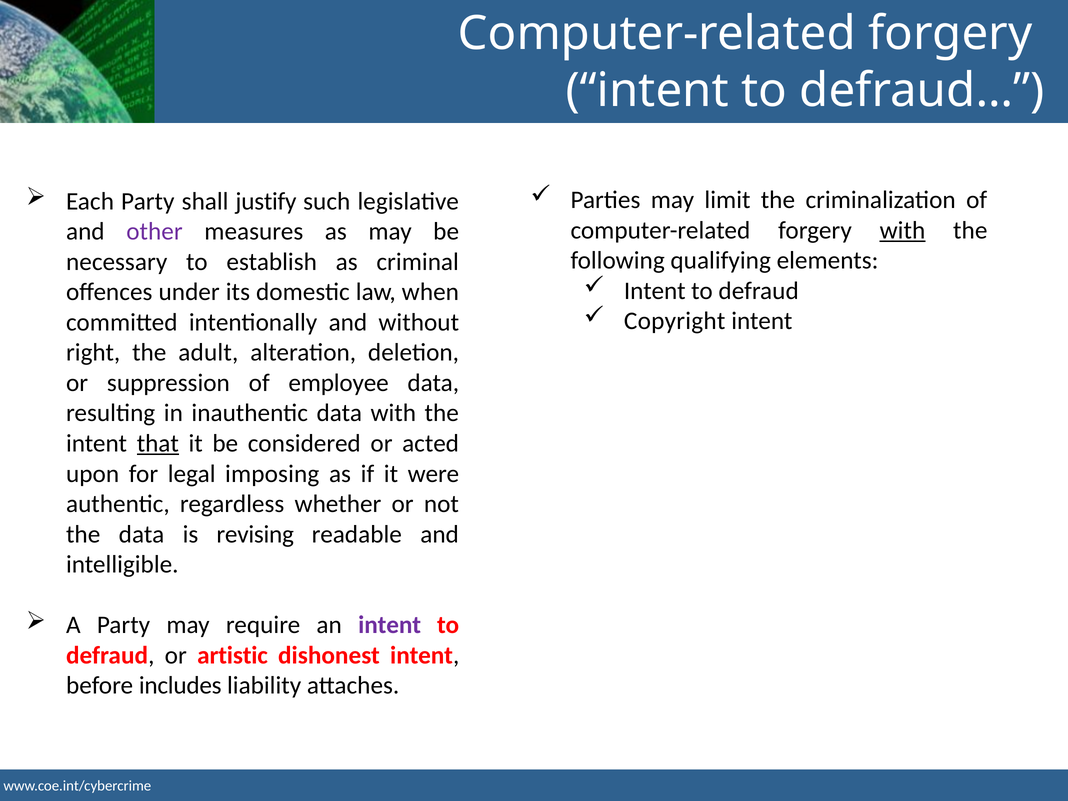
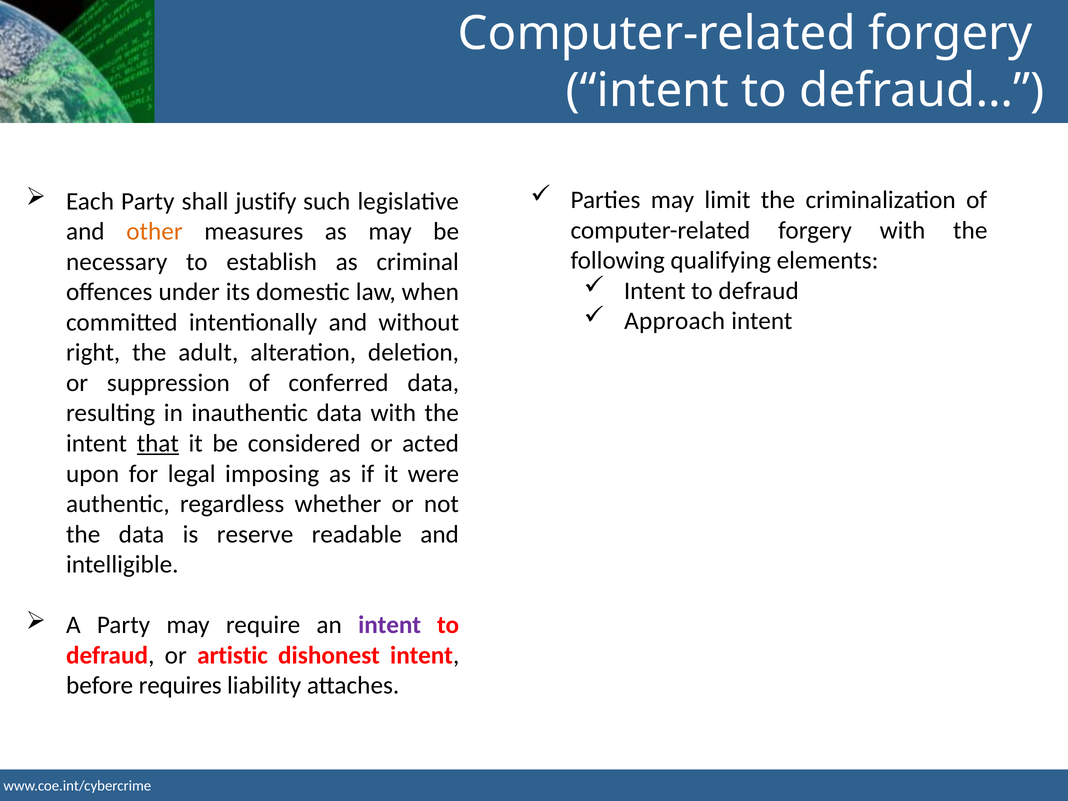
with underline: present -> none (902, 230)
other colour: purple -> orange (155, 232)
Copyright: Copyright -> Approach (675, 321)
employee: employee -> conferred (339, 383)
revising: revising -> reserve (255, 534)
includes: includes -> requires (180, 686)
